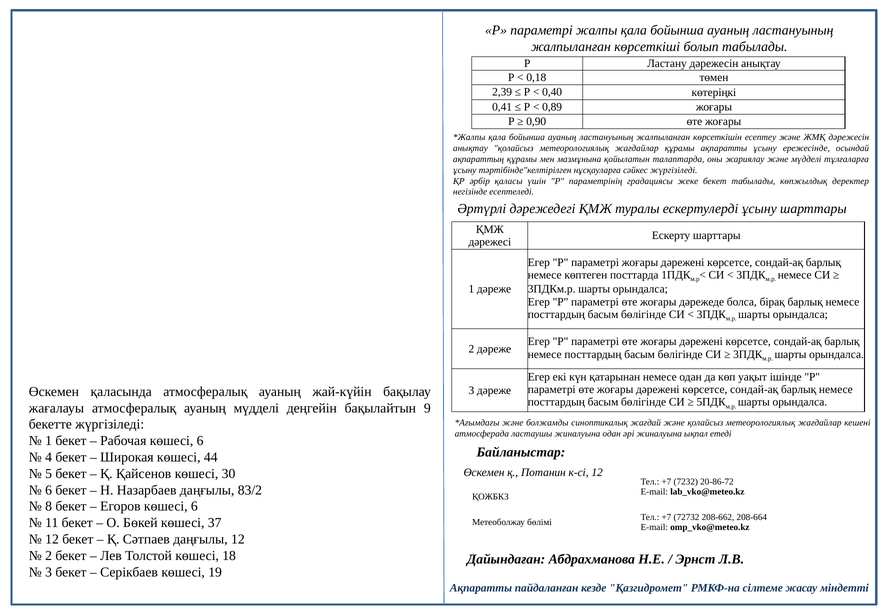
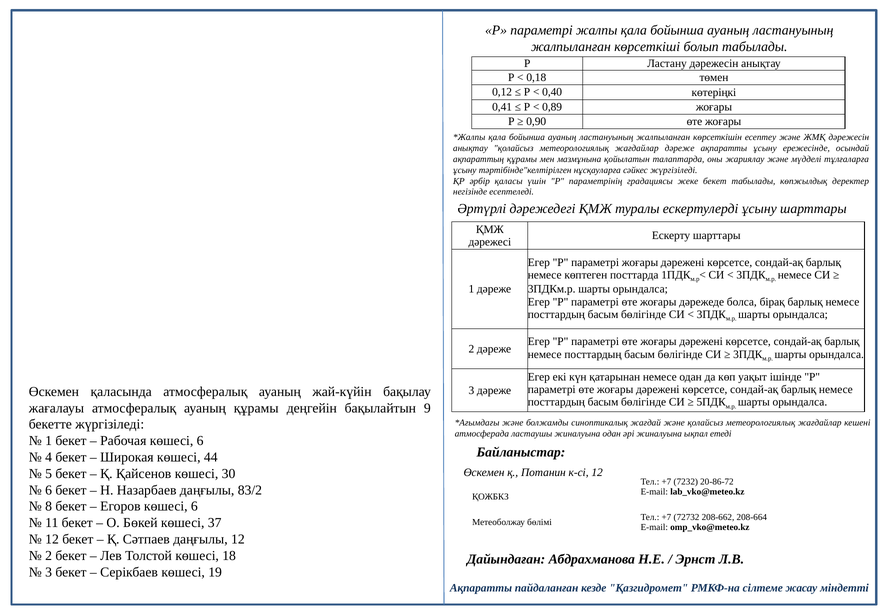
2,39: 2,39 -> 0,12 (502, 92)
жағдайлар құрамы: құрамы -> дәреже (680, 148)
ауаның мүдделі: мүдделі -> құрамы (256, 408)
